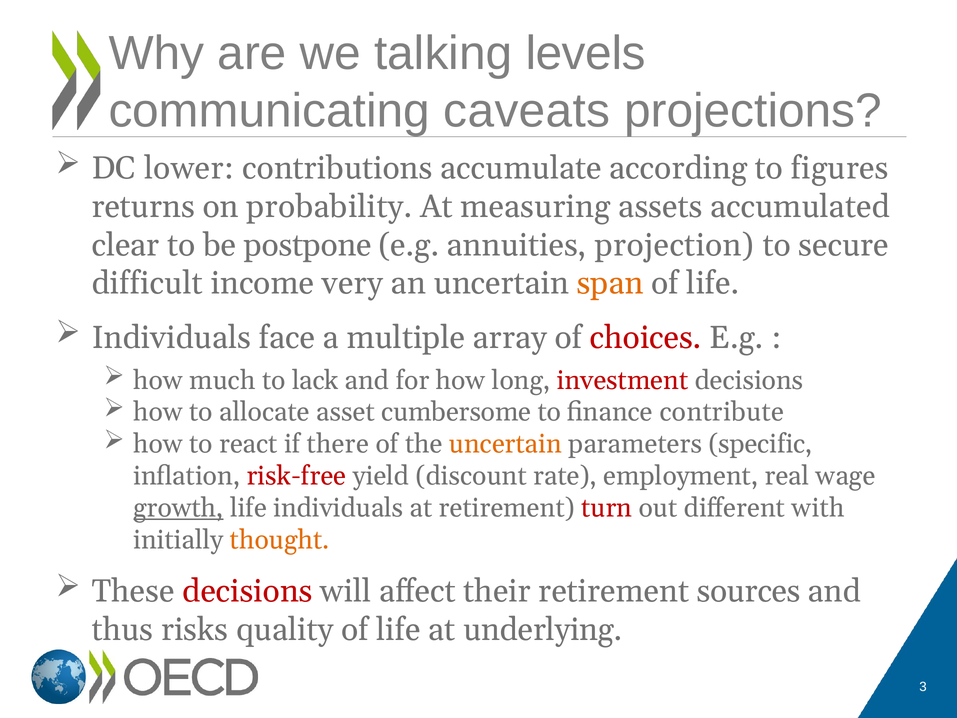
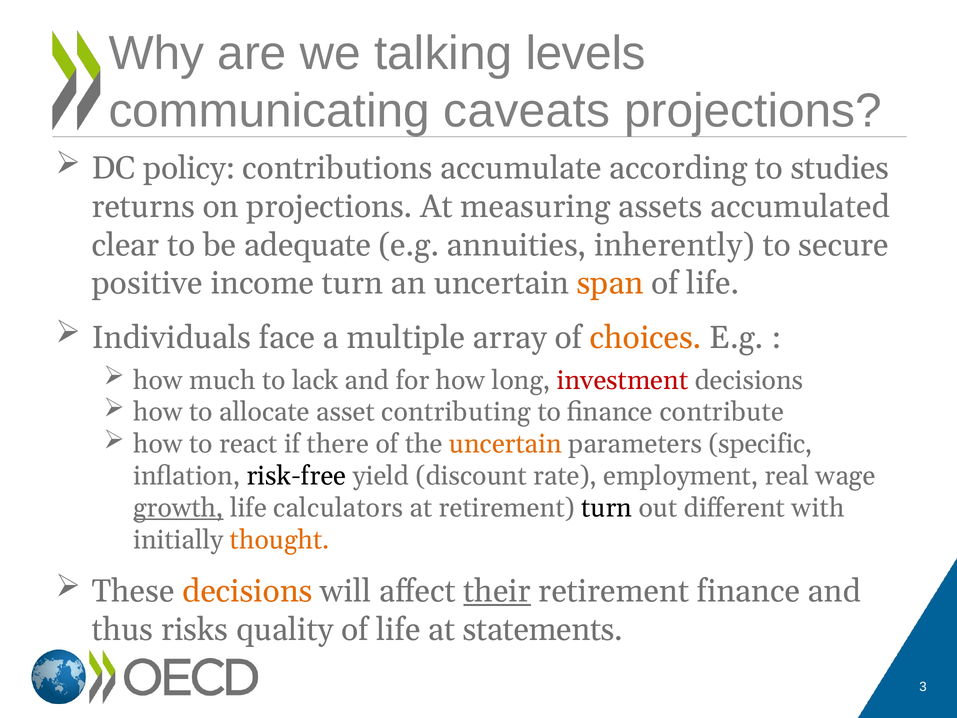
lower: lower -> policy (189, 168)
figures: figures -> studies (840, 168)
on probability: probability -> projections (329, 207)
postpone: postpone -> adequate (308, 245)
projection: projection -> inherently (674, 245)
difficult: difficult -> positive (147, 283)
income very: very -> turn (352, 283)
choices colour: red -> orange (646, 337)
cumbersome: cumbersome -> contributing (456, 412)
risk-free colour: red -> black (296, 476)
life individuals: individuals -> calculators (338, 508)
turn colour: red -> black (607, 508)
decisions colour: red -> orange (247, 591)
their underline: none -> present (497, 591)
retirement sources: sources -> finance (748, 591)
underlying: underlying -> statements (543, 629)
